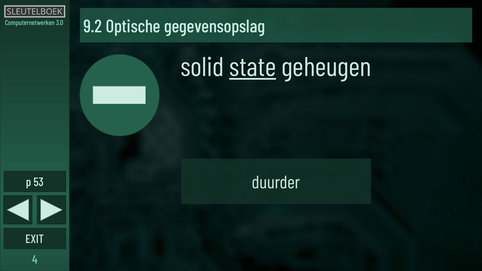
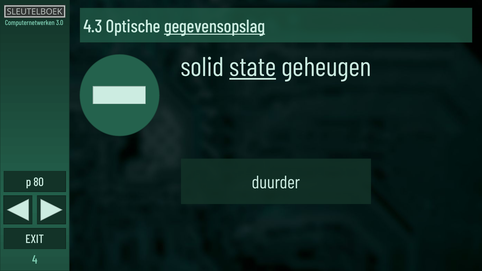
9.2: 9.2 -> 4.3 (93, 26)
gegevensopslag underline: none -> present (215, 26)
53: 53 -> 80 (39, 182)
